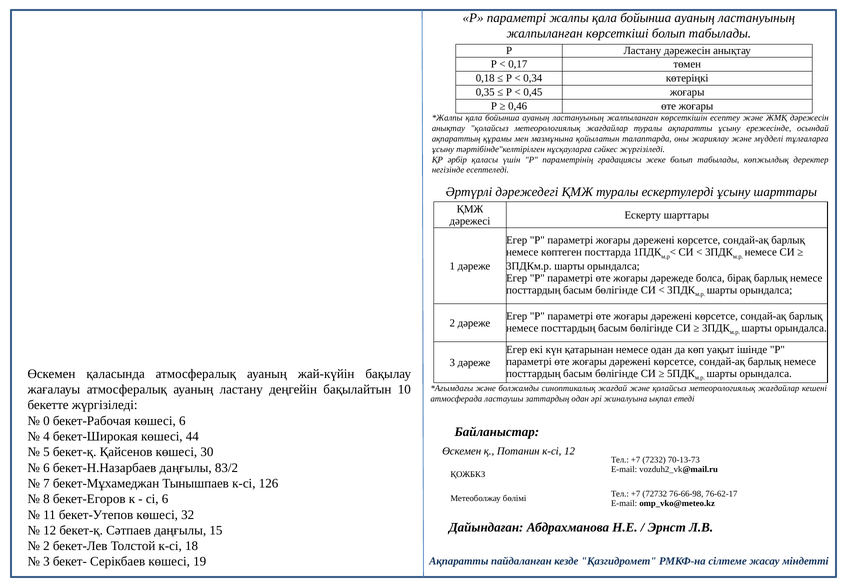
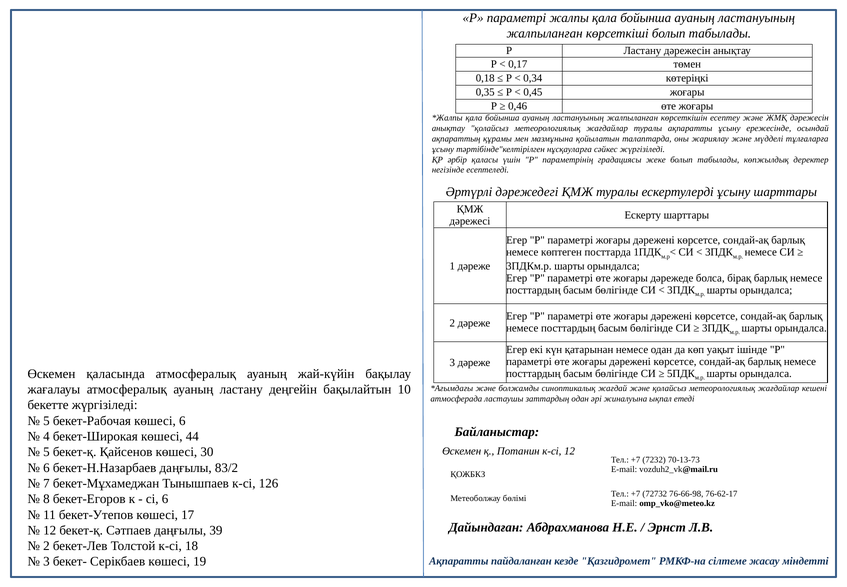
0: 0 -> 5 (46, 420)
32: 32 -> 17 (188, 514)
15: 15 -> 39 (216, 530)
